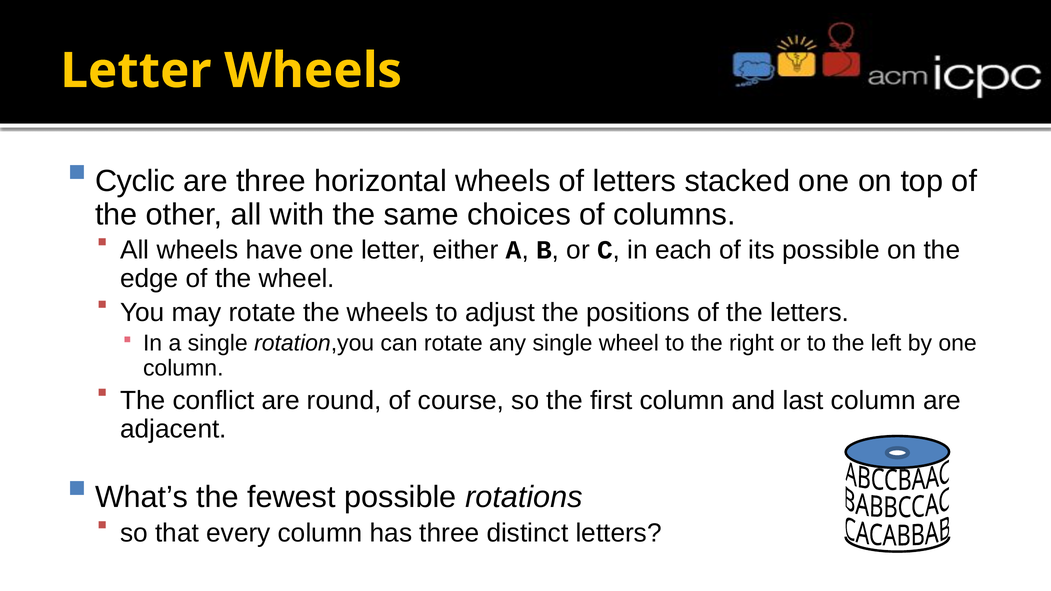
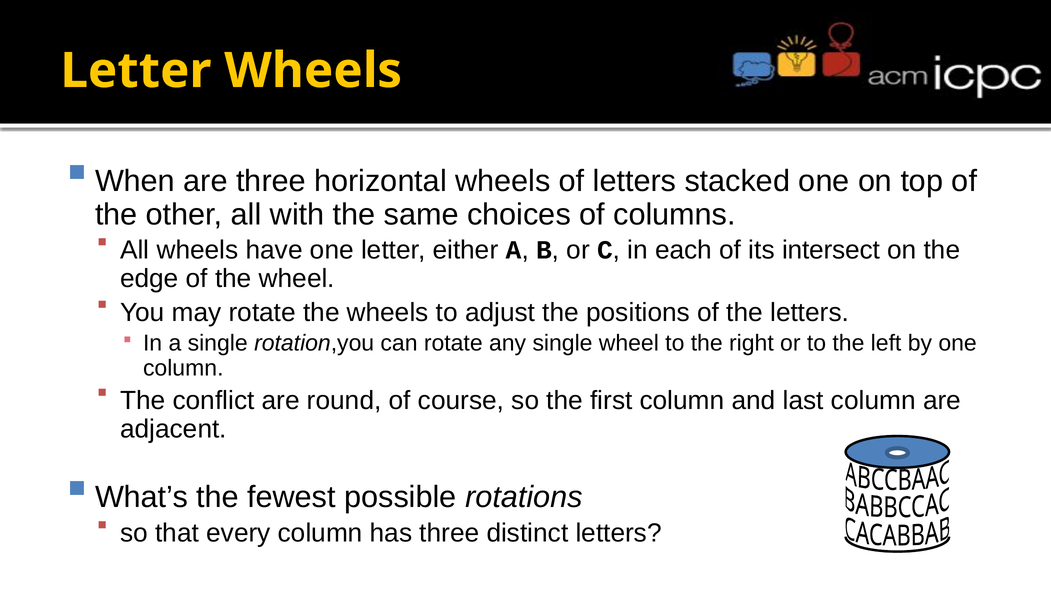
Cyclic: Cyclic -> When (135, 181)
its possible: possible -> intersect (831, 250)
